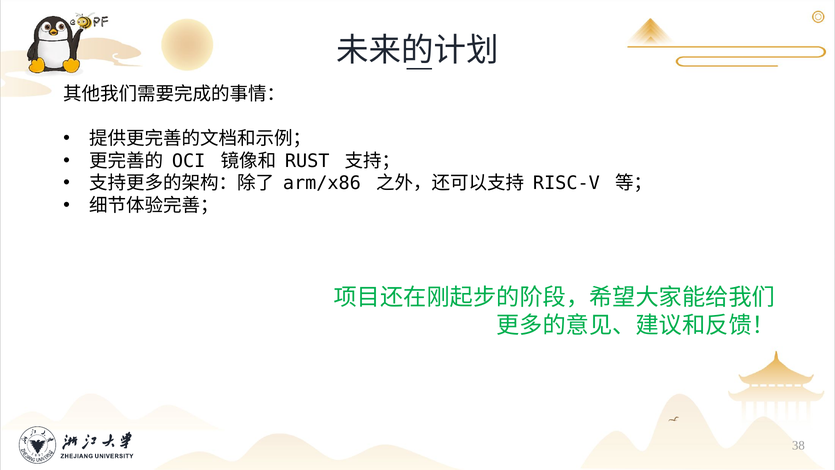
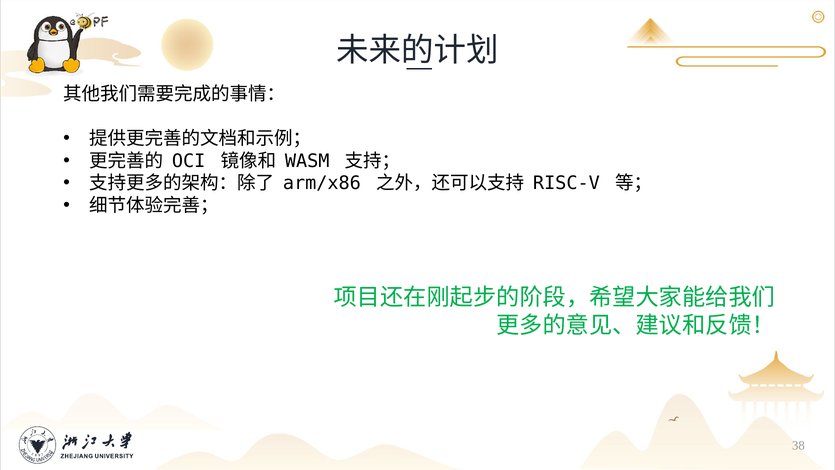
RUST: RUST -> WASM (307, 161)
